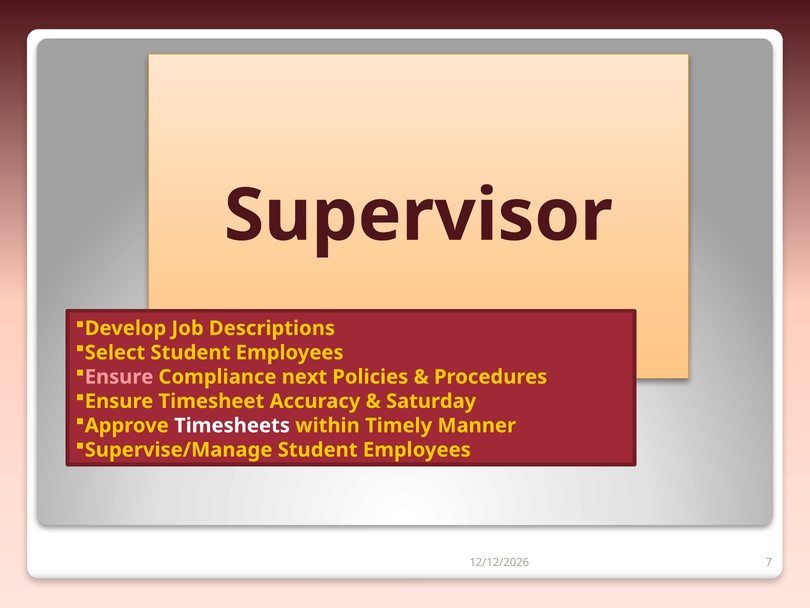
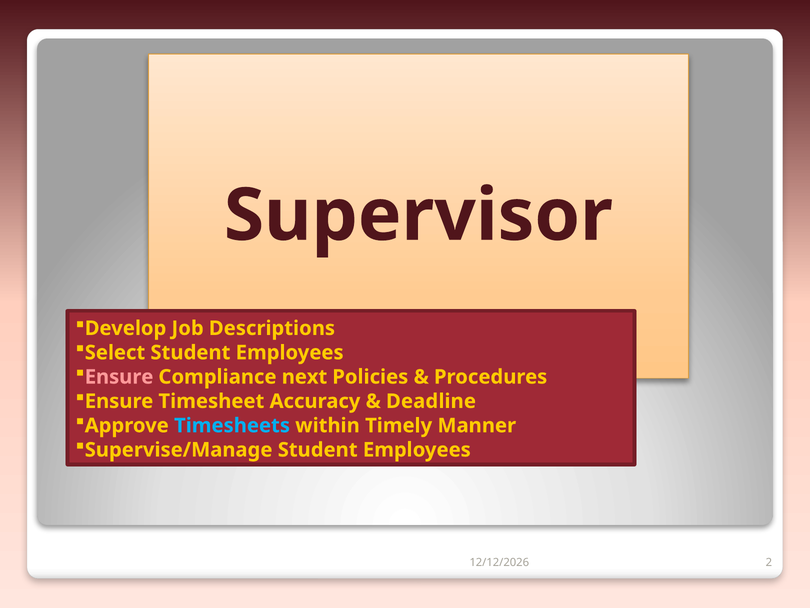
Saturday: Saturday -> Deadline (431, 401)
Timesheets colour: white -> light blue (232, 425)
7: 7 -> 2 (769, 562)
